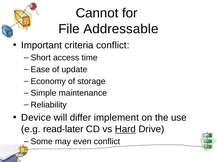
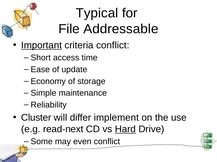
Cannot: Cannot -> Typical (97, 13)
Important underline: none -> present (42, 46)
Device: Device -> Cluster (36, 118)
read-later: read-later -> read-next (63, 130)
